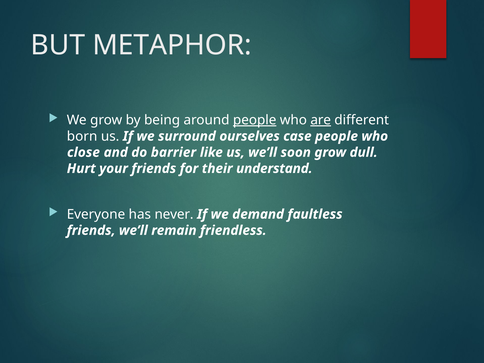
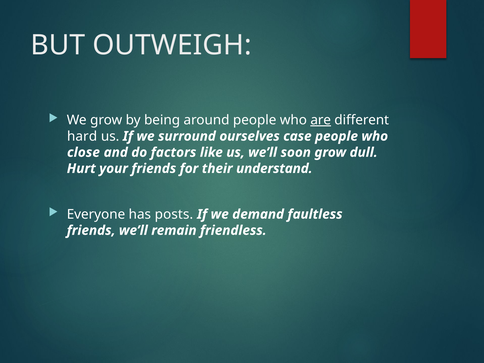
METAPHOR: METAPHOR -> OUTWEIGH (172, 45)
people underline: present -> none (255, 120)
born: born -> hard (82, 136)
barrier: barrier -> factors (174, 152)
never: never -> posts (174, 214)
